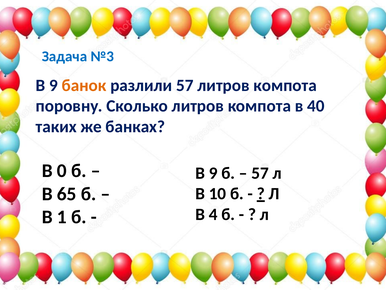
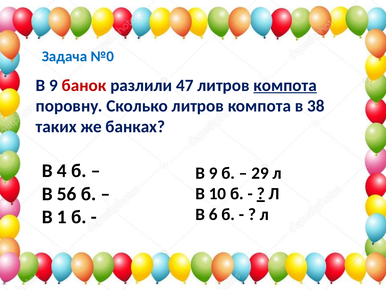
№3: №3 -> №0 (102, 56)
банок colour: orange -> red (84, 85)
разлили 57: 57 -> 47 (185, 85)
компота underline: none -> present (285, 85)
40: 40 -> 38 (316, 106)
0: 0 -> 4 (62, 170)
57: 57 -> 29 (260, 173)
65: 65 -> 56 (67, 194)
4: 4 -> 6 (213, 214)
